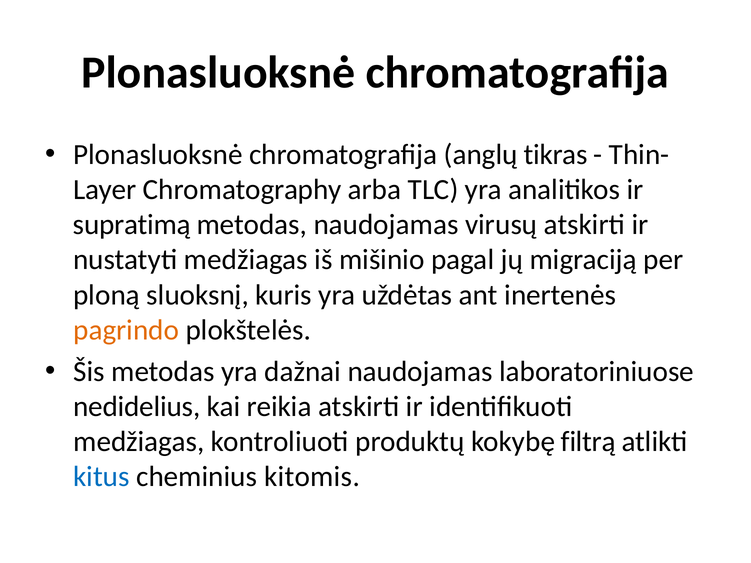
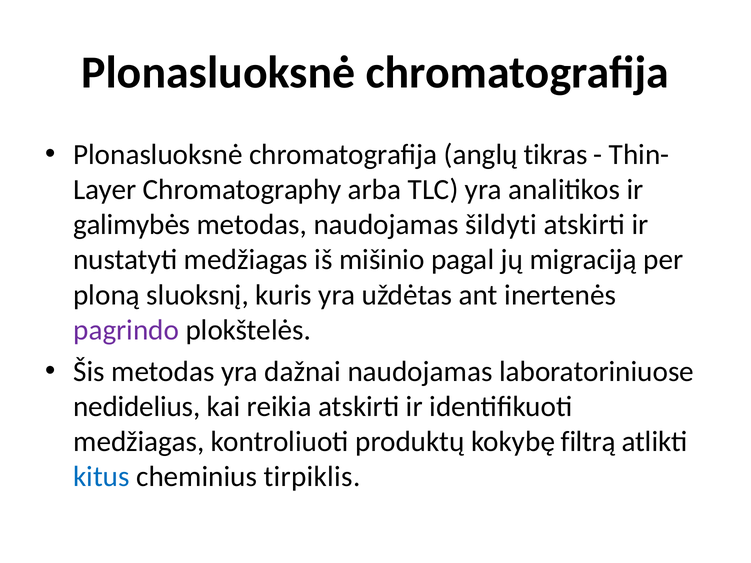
supratimą: supratimą -> galimybės (132, 225)
virusų: virusų -> šildyti (501, 225)
pagrindo colour: orange -> purple (126, 330)
kitomis: kitomis -> tirpiklis (312, 477)
